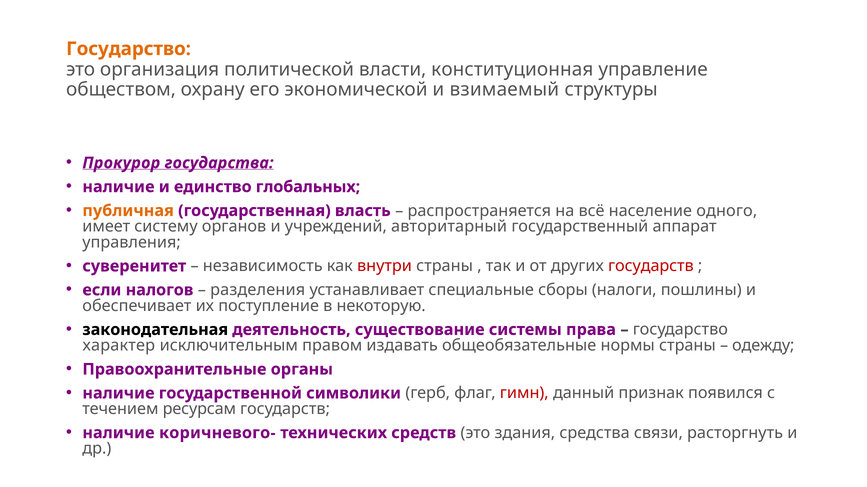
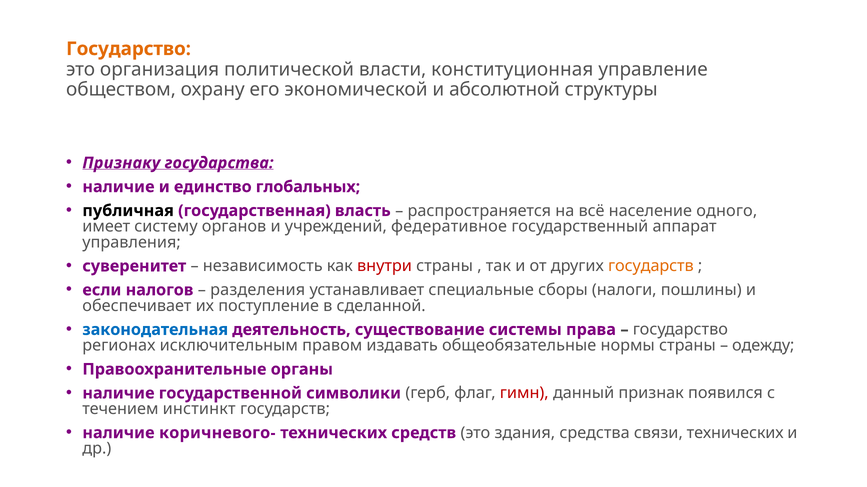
взимаемый: взимаемый -> абсолютной (505, 90)
Прокурор: Прокурор -> Признаку (121, 163)
публичная colour: orange -> black (128, 211)
авторитарный: авторитарный -> федеративное (449, 227)
государств colour: red -> orange (651, 266)
некоторую: некоторую -> сделанной (381, 306)
законодательная colour: black -> blue (155, 330)
характер: характер -> регионах (119, 346)
ресурсам: ресурсам -> инстинкт (199, 409)
связи расторгнуть: расторгнуть -> технических (735, 433)
